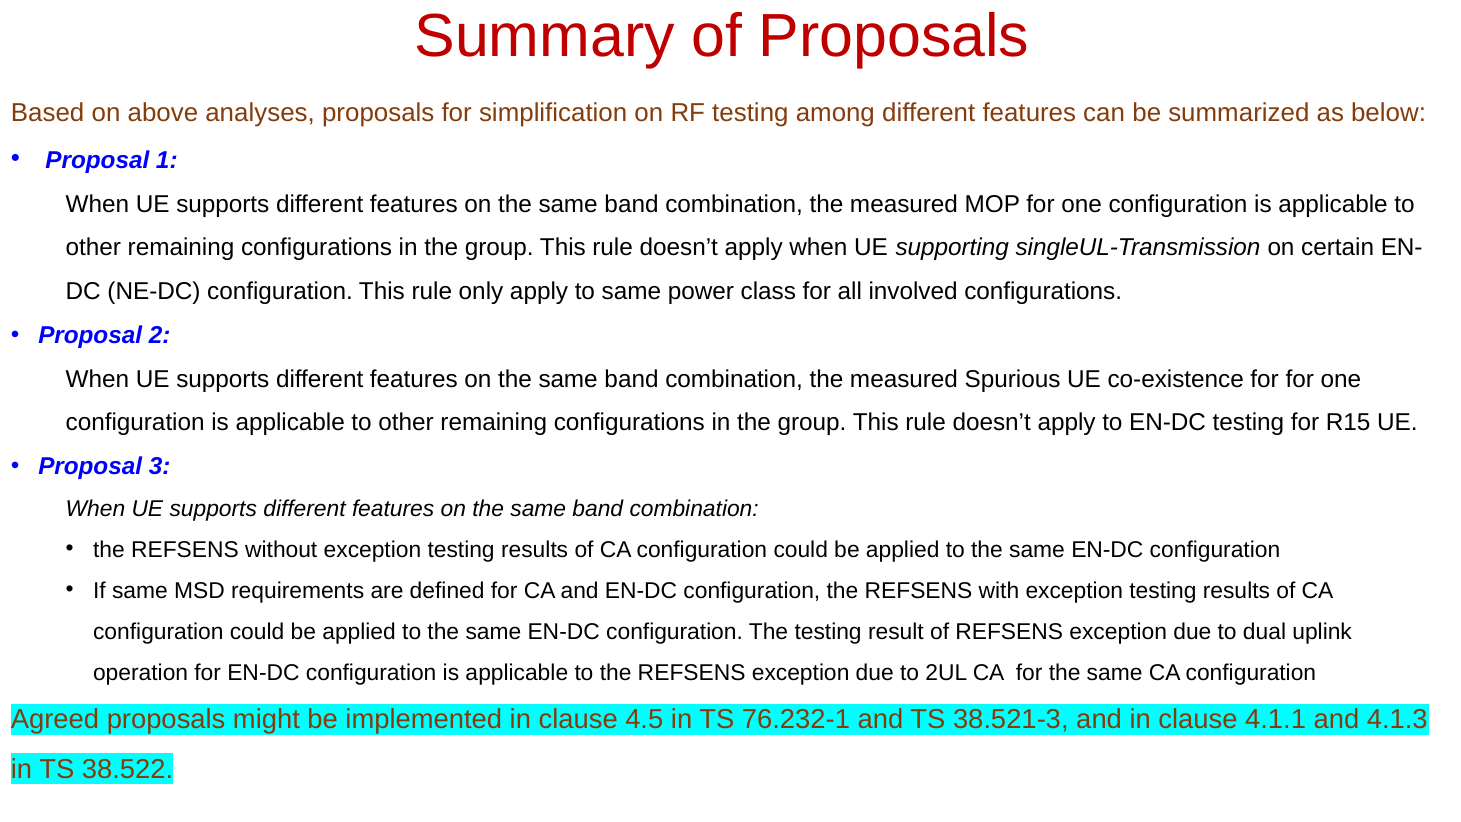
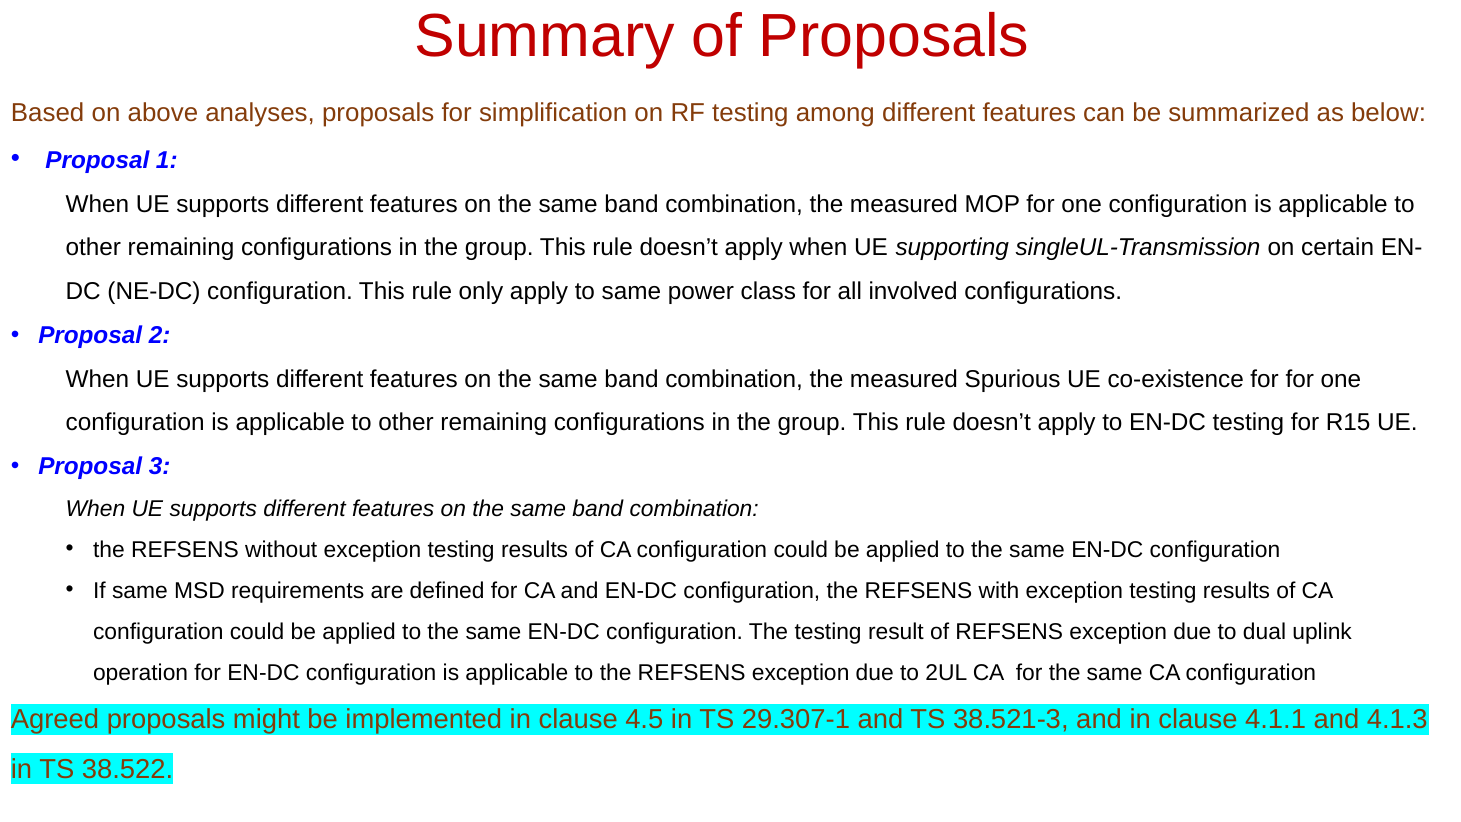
76.232-1: 76.232-1 -> 29.307-1 (796, 720)
